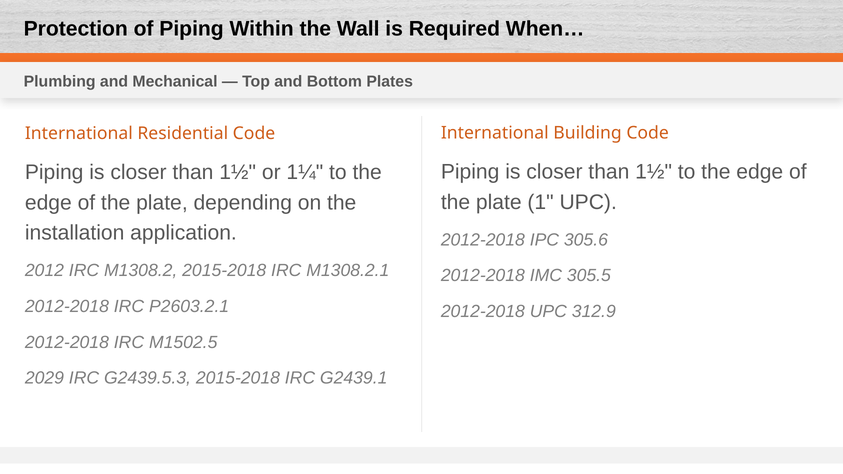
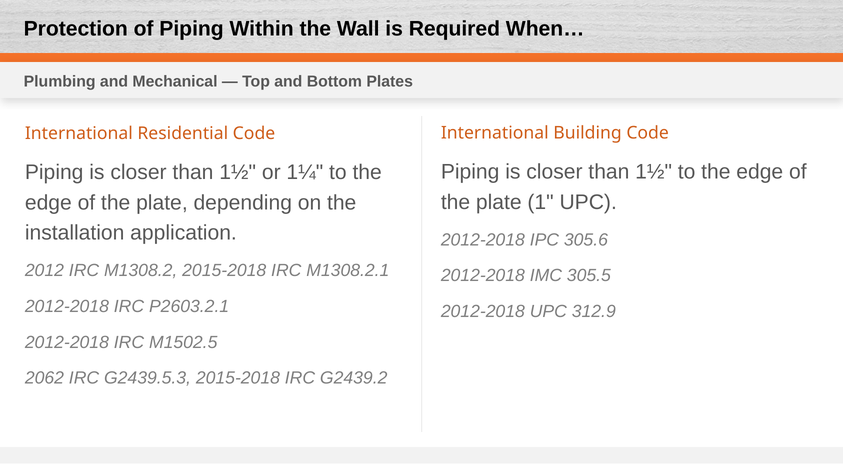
2029: 2029 -> 2062 (44, 378)
G2439.1: G2439.1 -> G2439.2 (354, 378)
